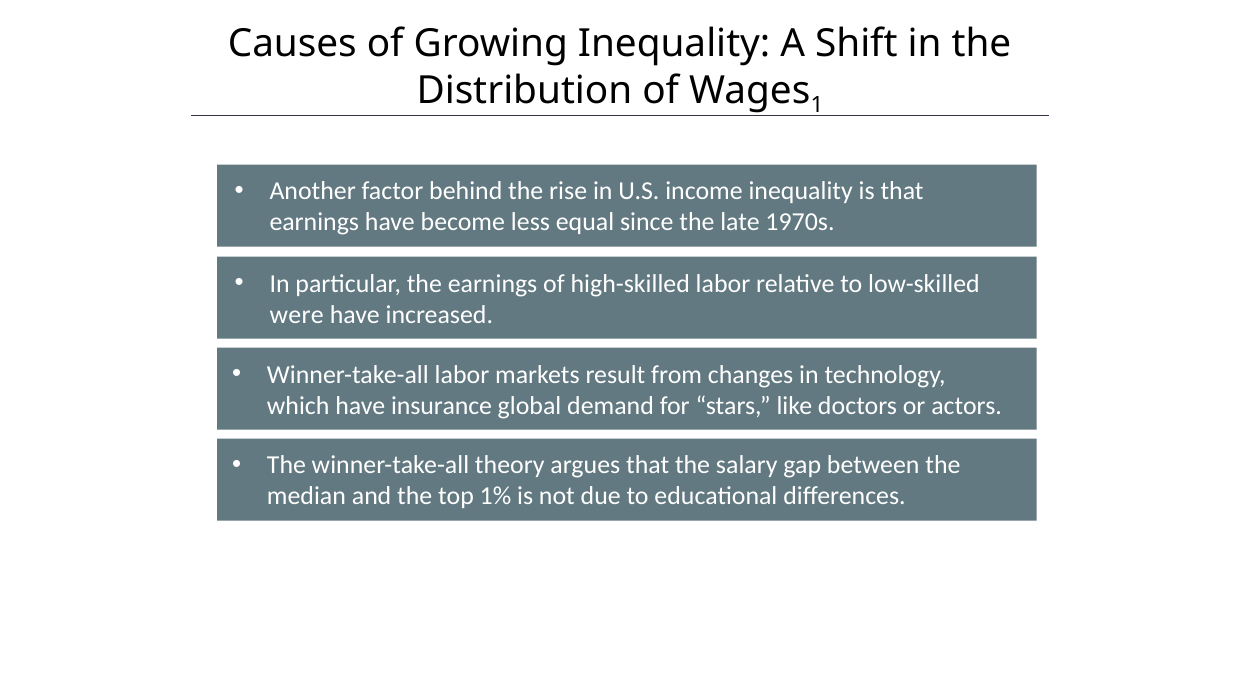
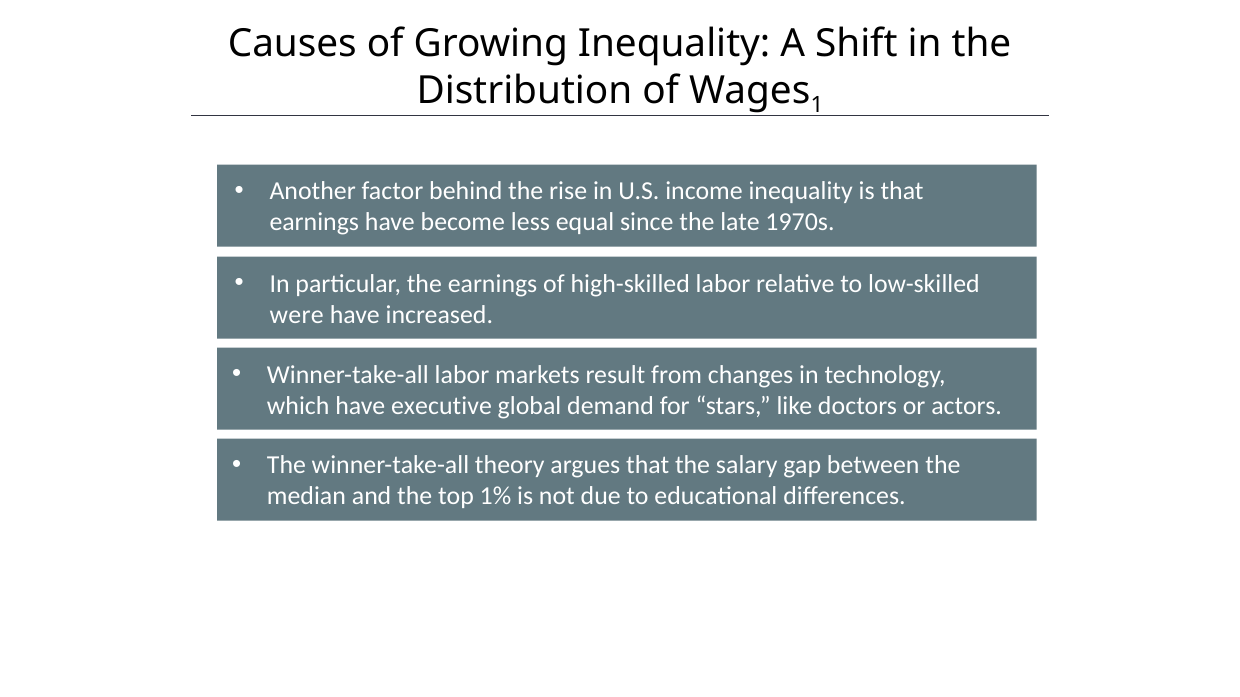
insurance: insurance -> executive (441, 406)
